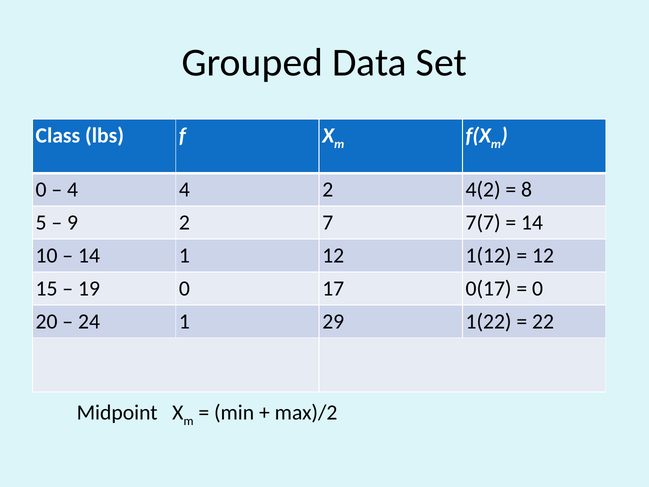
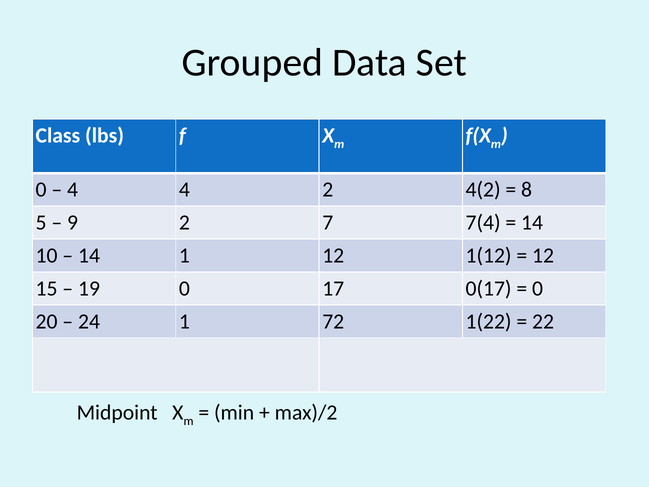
7(7: 7(7 -> 7(4 (483, 223)
29: 29 -> 72 (333, 321)
